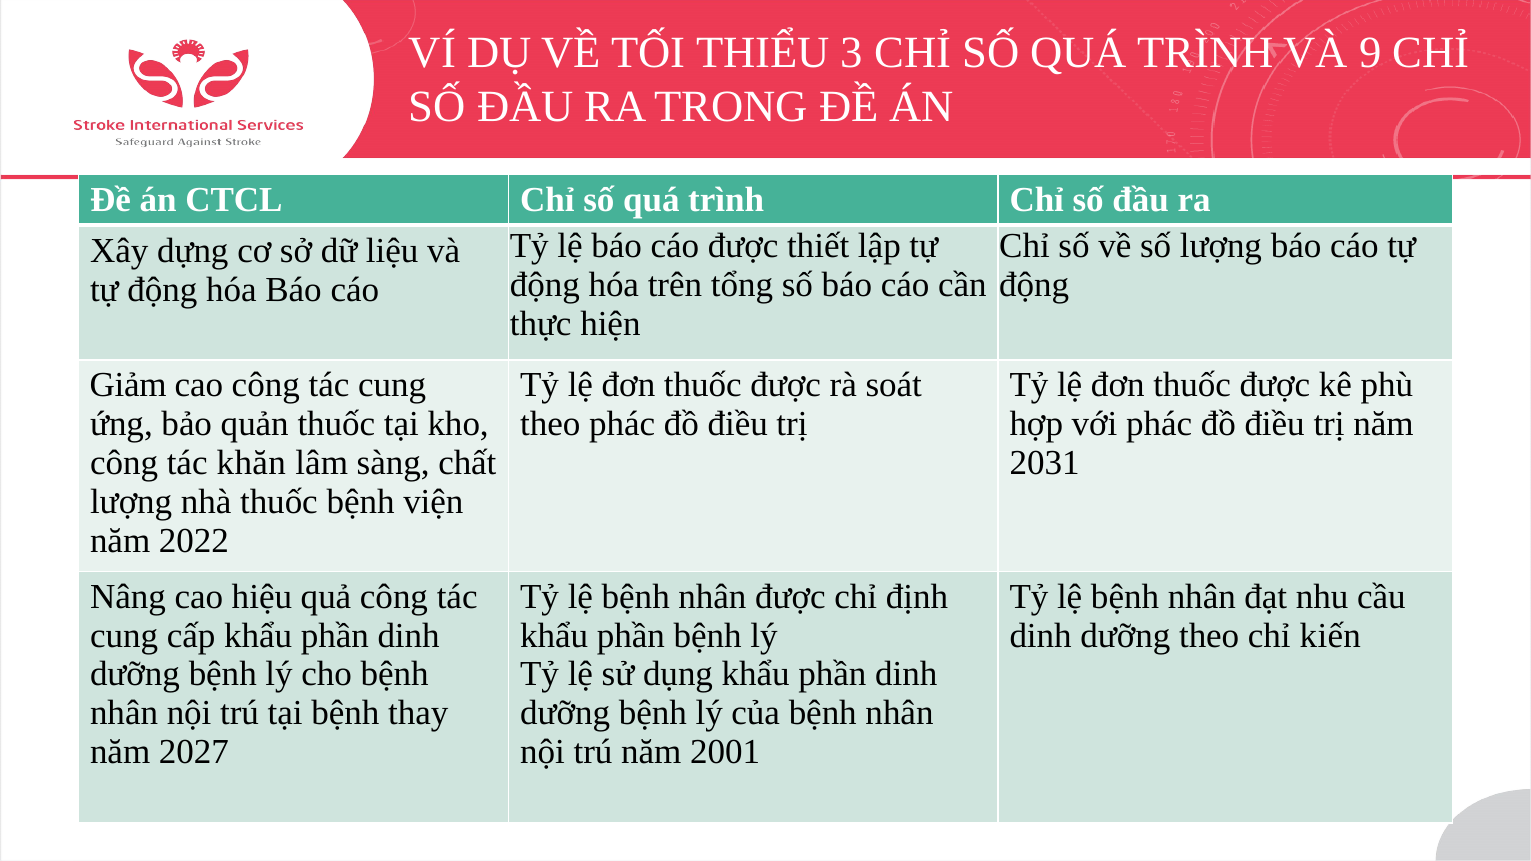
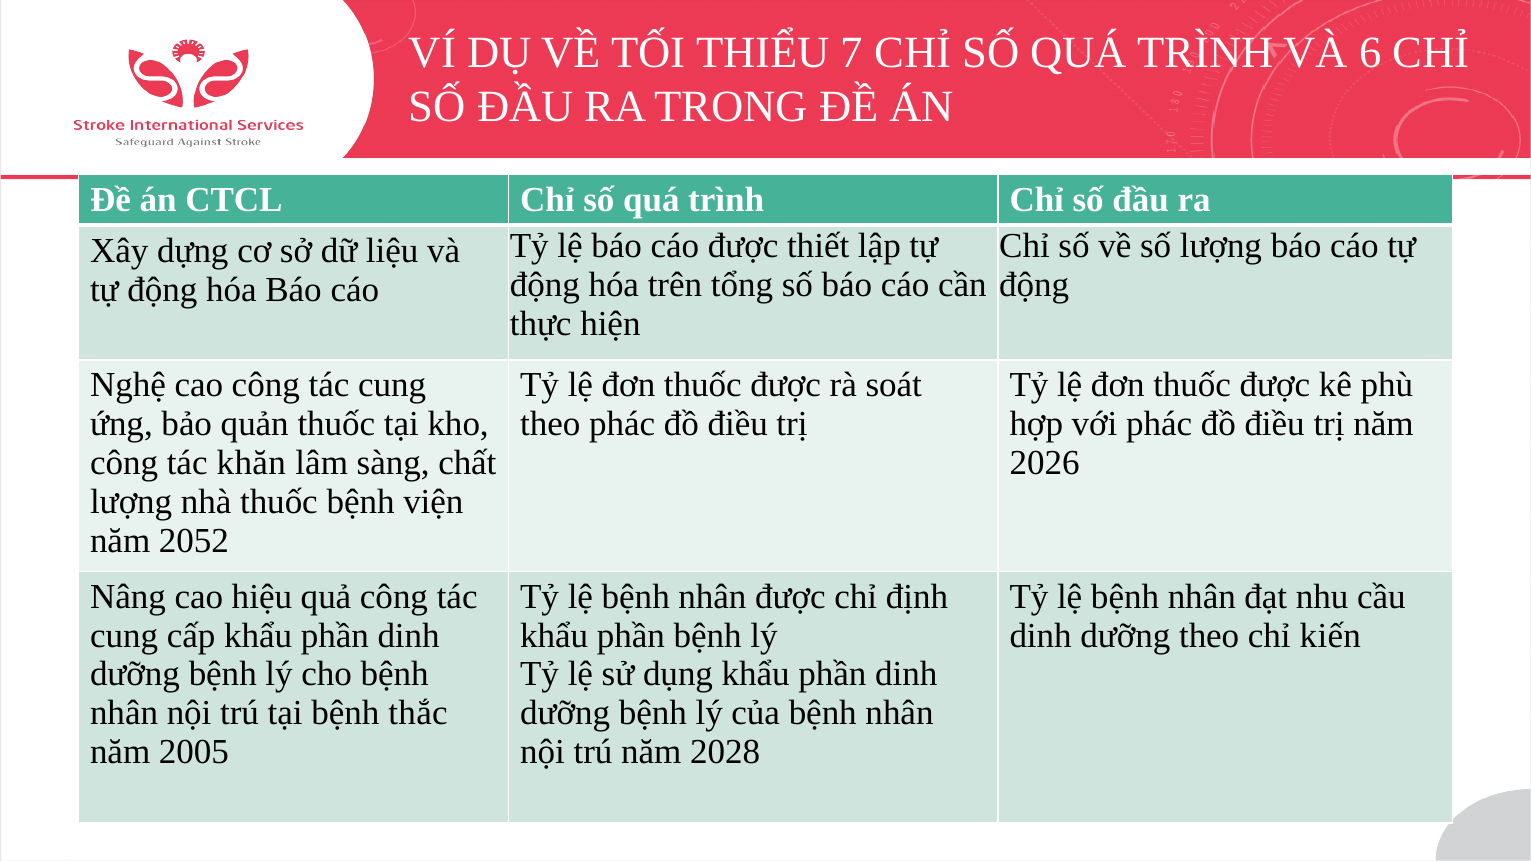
3: 3 -> 7 (852, 53)
9: 9 -> 6 (1371, 53)
Giảm: Giảm -> Nghệ (128, 385)
2031: 2031 -> 2026 (1045, 463)
2022: 2022 -> 2052 (194, 541)
thay: thay -> thắc (418, 713)
2027: 2027 -> 2005 (194, 752)
2001: 2001 -> 2028 (725, 752)
